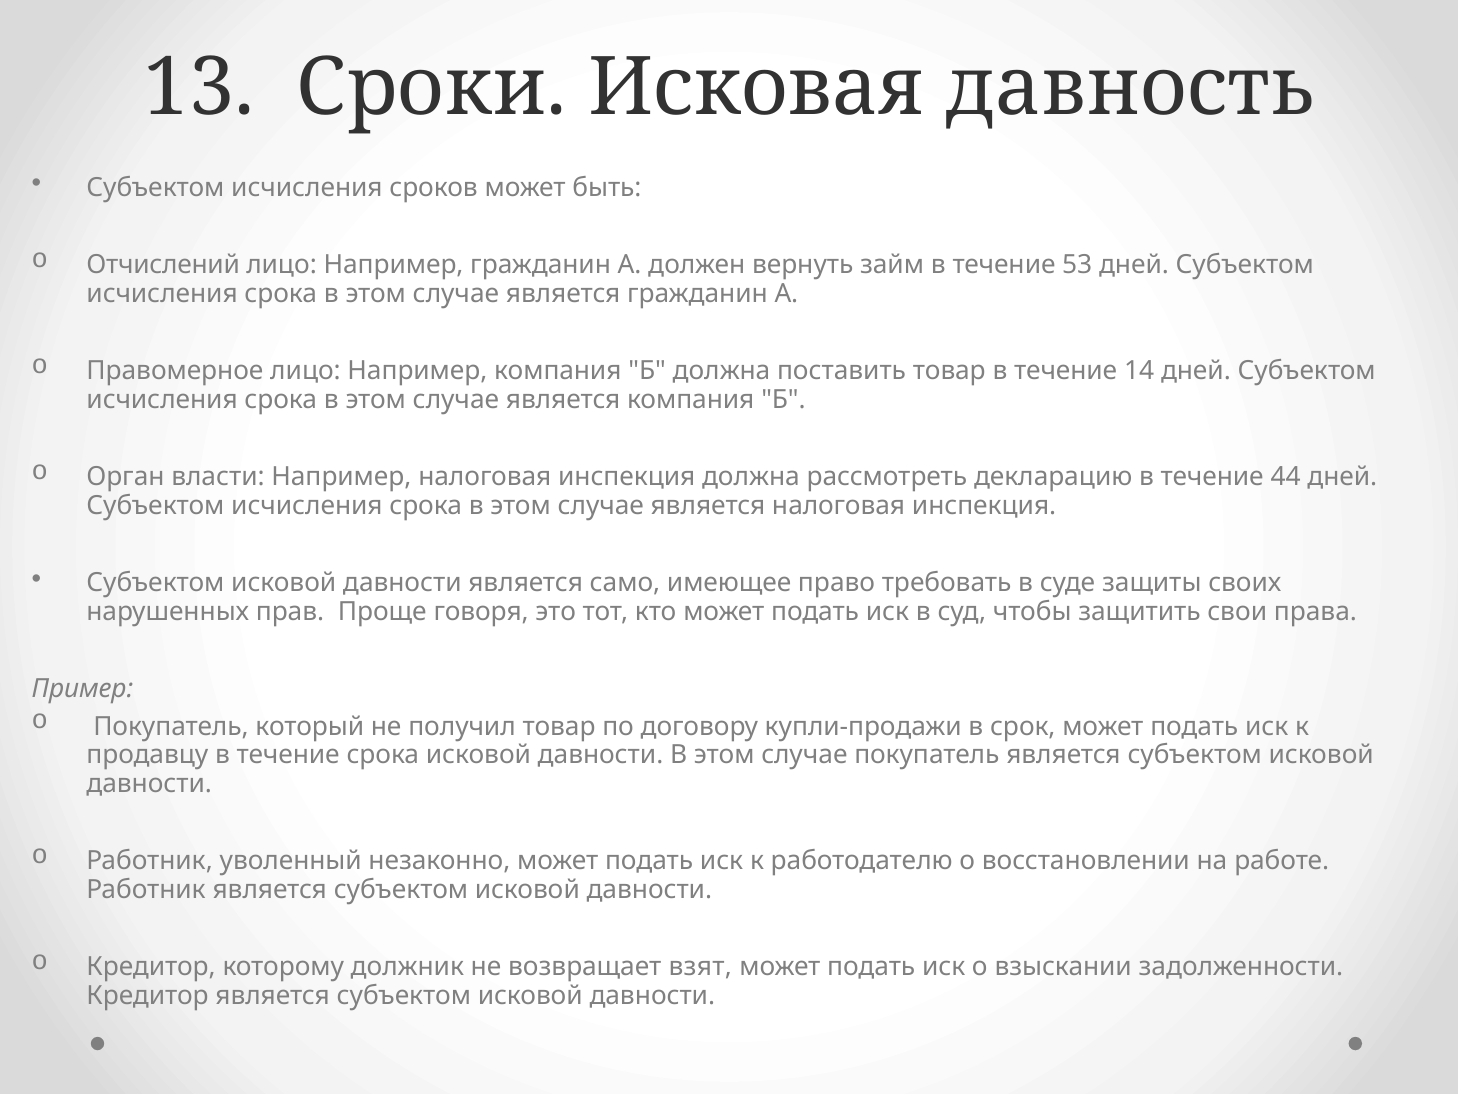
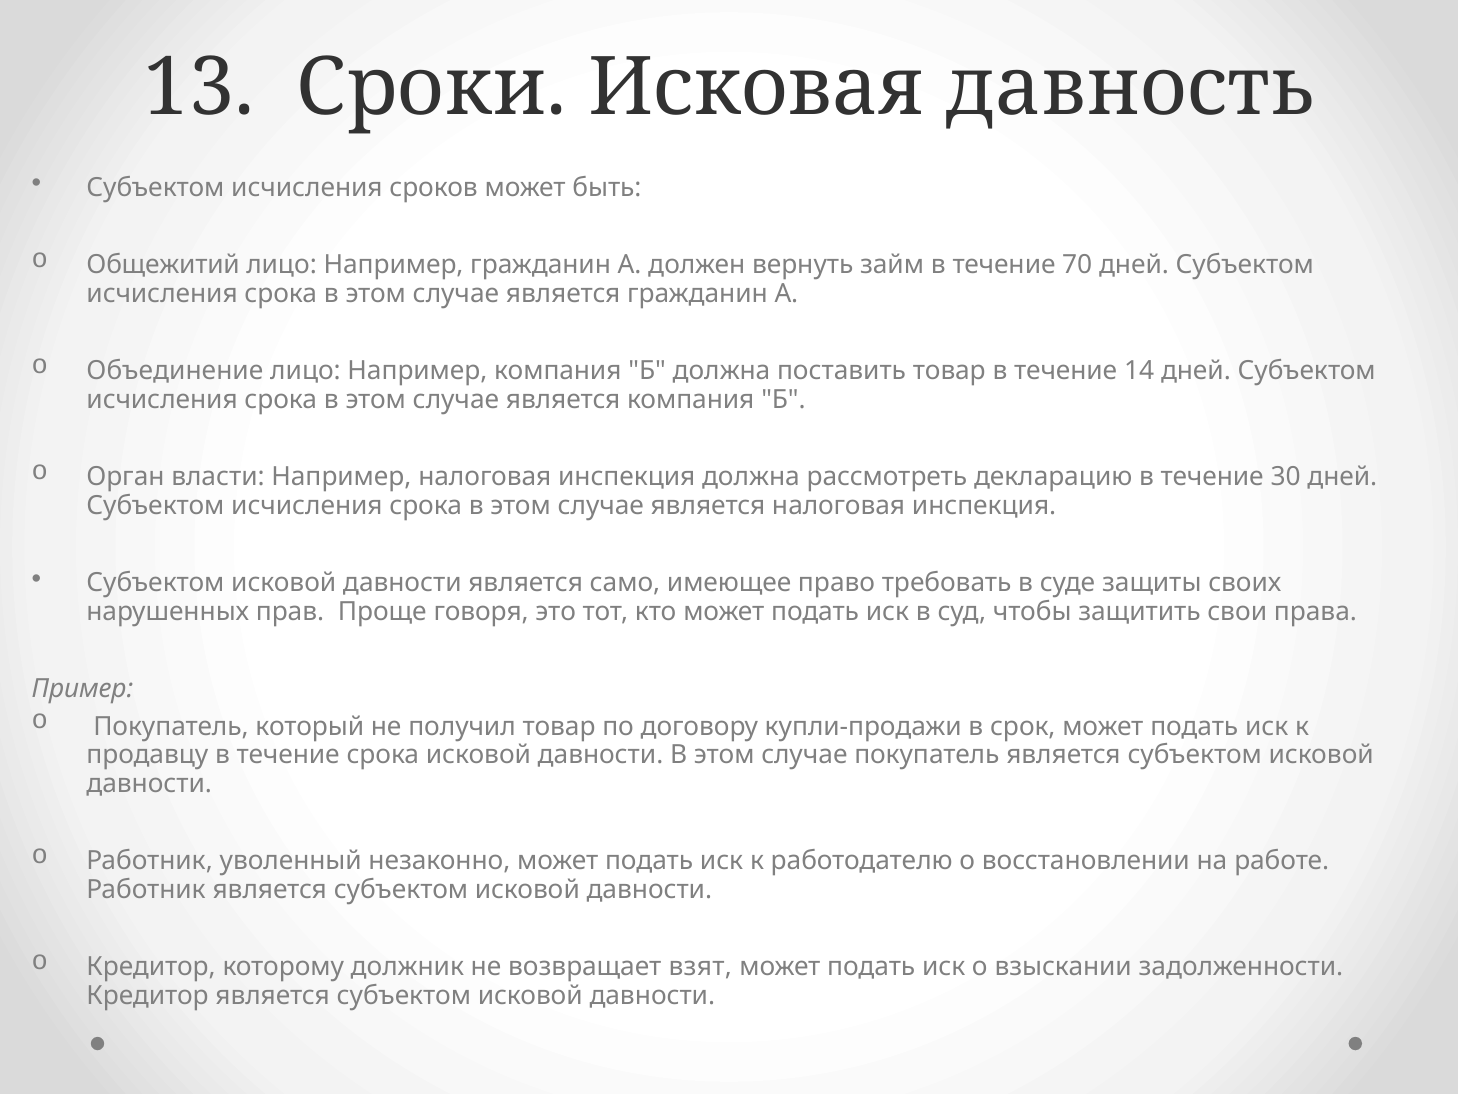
Отчислений: Отчислений -> Общежитий (163, 265)
53: 53 -> 70 (1077, 265)
Правомерное: Правомерное -> Объединение (175, 371)
44: 44 -> 30 (1286, 477)
